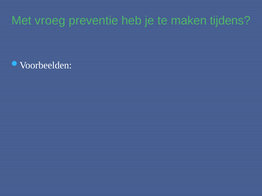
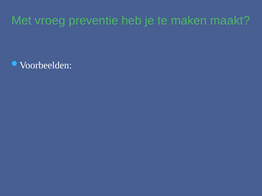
tijdens: tijdens -> maakt (230, 21)
